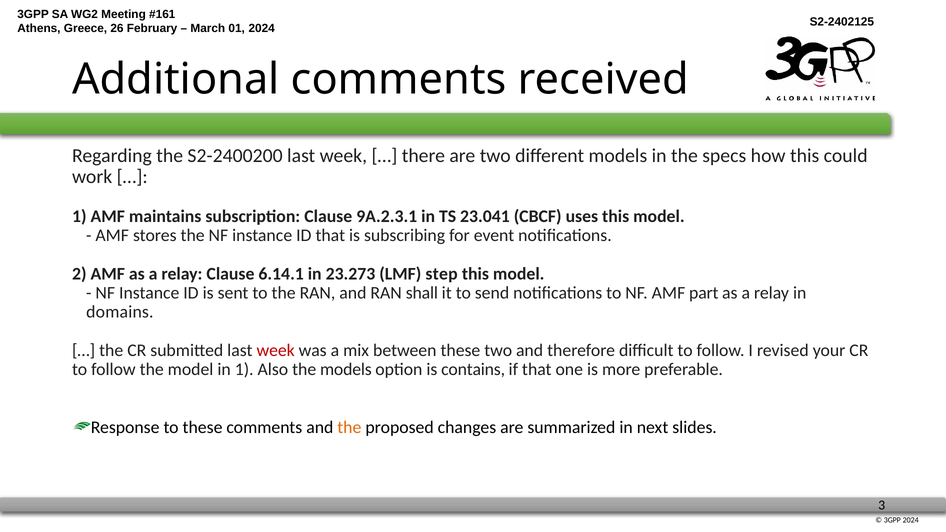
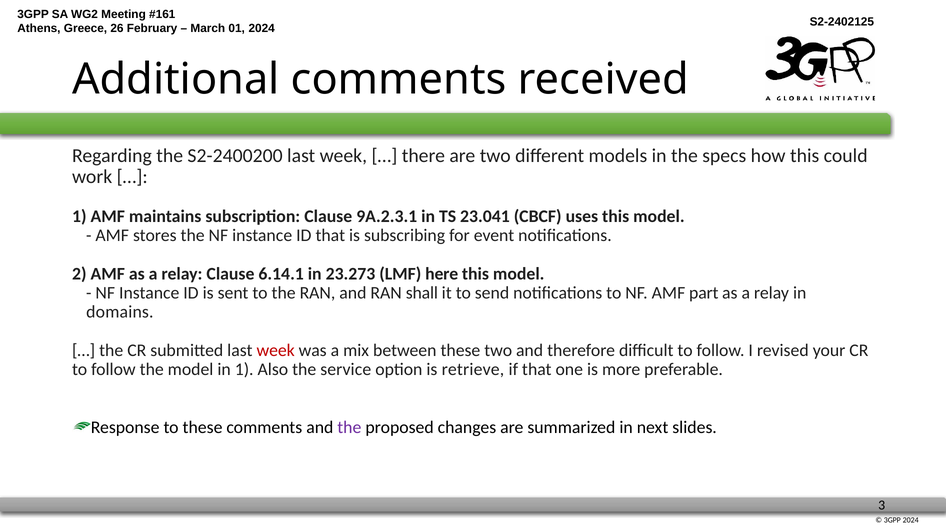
step: step -> here (442, 274)
the models: models -> service (346, 370)
contains: contains -> retrieve (473, 370)
the colour: orange -> purple (349, 428)
